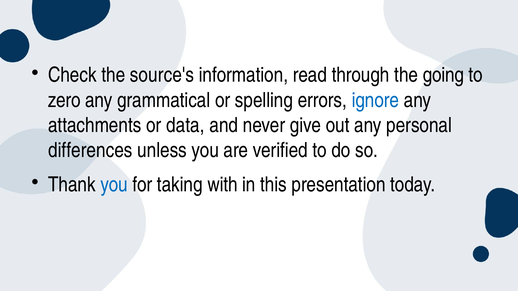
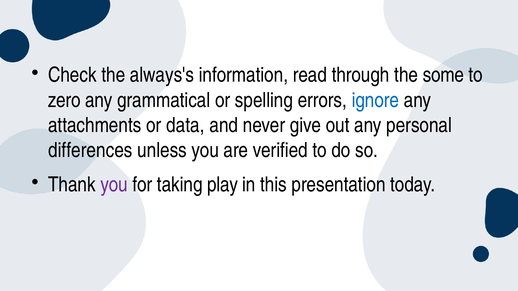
source's: source's -> always's (162, 75)
going: going -> some (443, 75)
you colour: blue -> purple (114, 185)
with: with -> play (223, 185)
